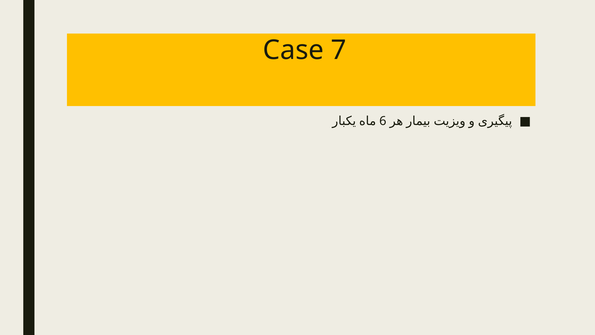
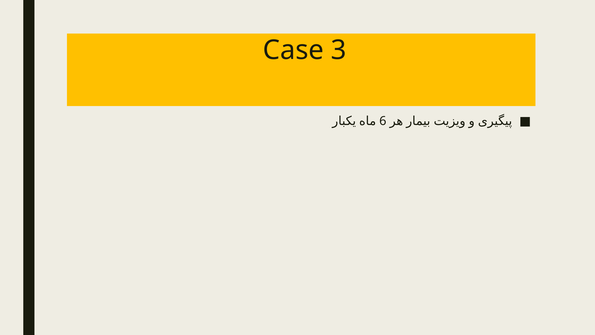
7: 7 -> 3 (339, 50)
